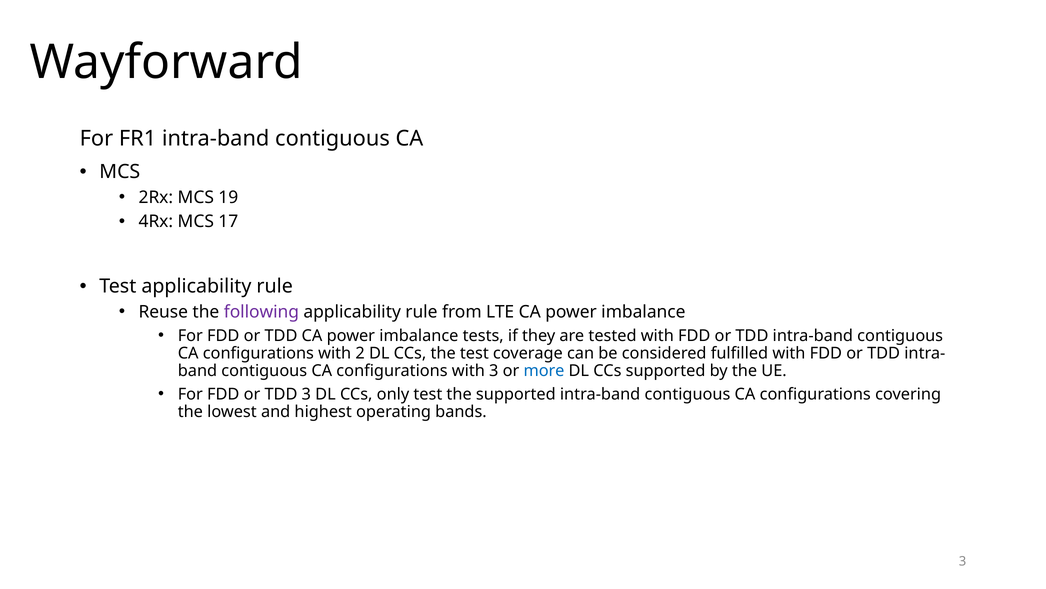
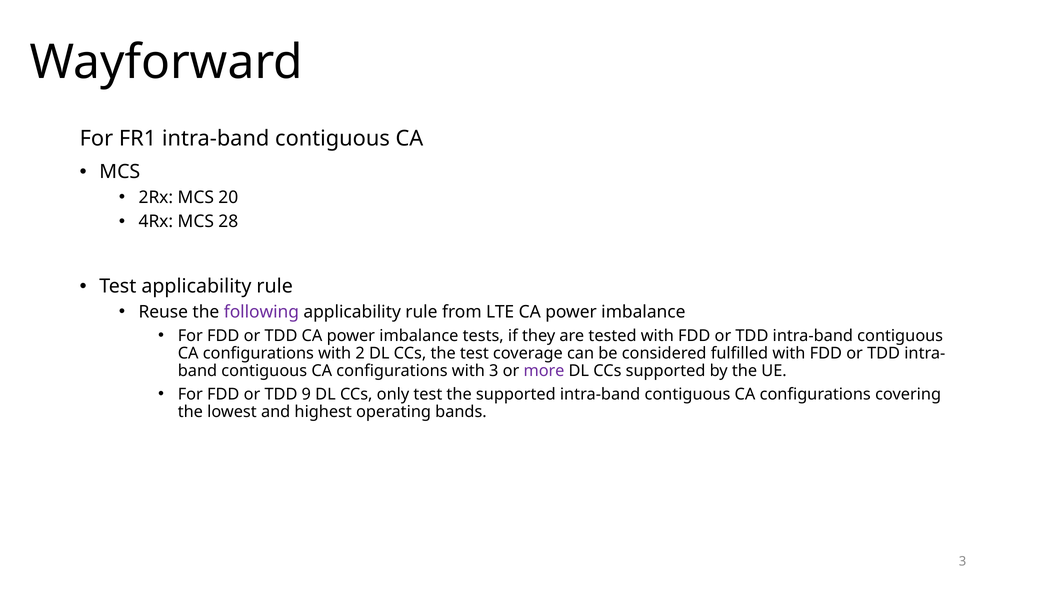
19: 19 -> 20 (228, 197)
17: 17 -> 28 (228, 221)
more colour: blue -> purple (544, 371)
TDD 3: 3 -> 9 (306, 394)
